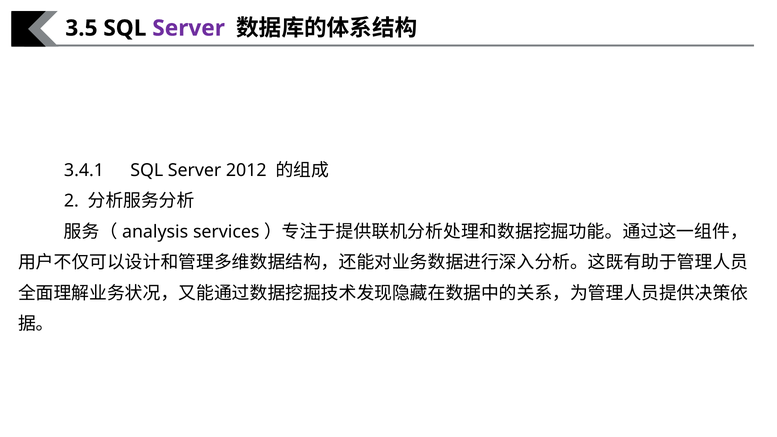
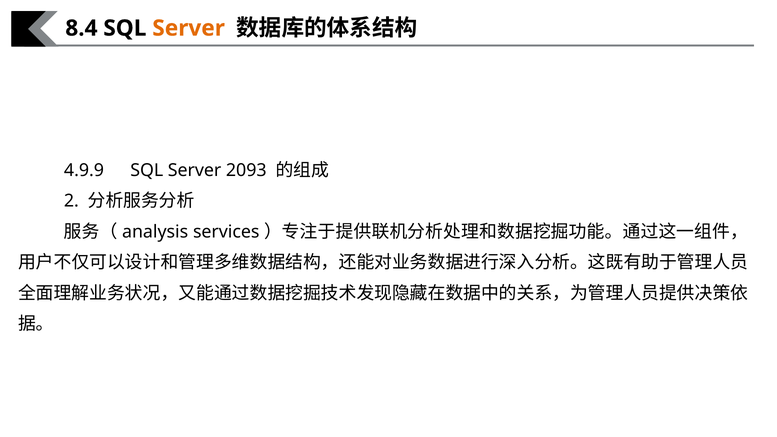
3.5: 3.5 -> 8.4 (81, 28)
Server colour: purple -> orange (189, 28)
3.4.1: 3.4.1 -> 4.9.9 (84, 170)
2012: 2012 -> 2093 (246, 170)
